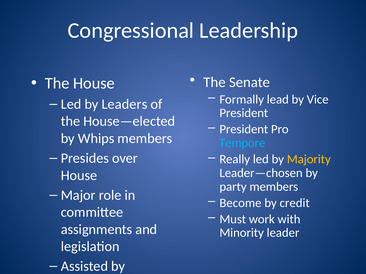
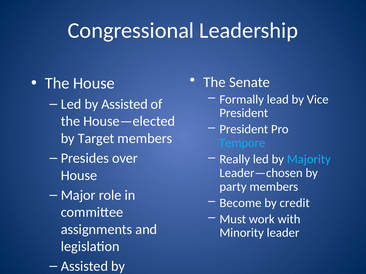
by Leaders: Leaders -> Assisted (125, 104)
by Whips: Whips -> Target (96, 139)
Majority colour: yellow -> light blue (309, 160)
